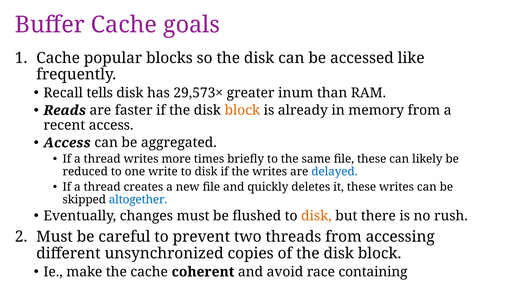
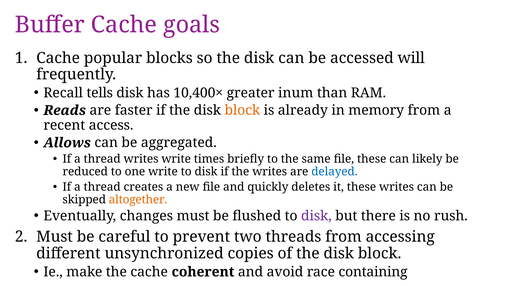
like: like -> will (411, 58)
29,573×: 29,573× -> 10,400× (198, 93)
Access: Access -> Allows (67, 143)
writes more: more -> write (176, 159)
altogether colour: blue -> orange (138, 200)
disk colour: orange -> purple (316, 216)
